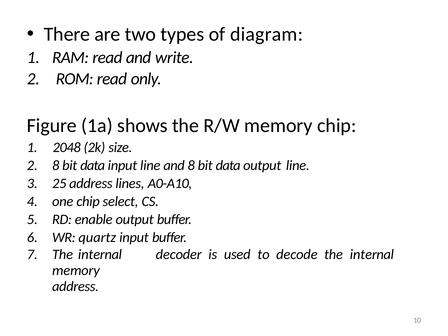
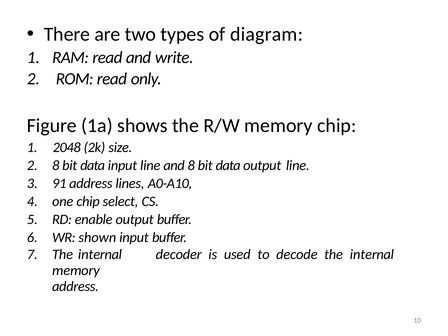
25: 25 -> 91 (59, 183)
quartz: quartz -> shown (97, 238)
